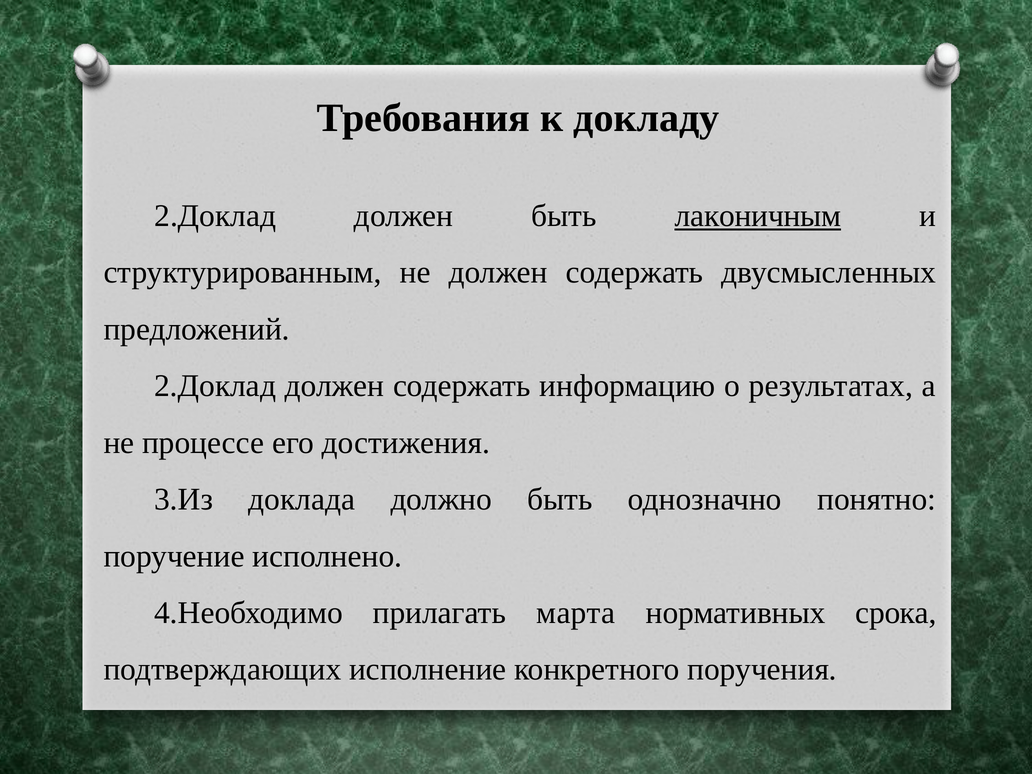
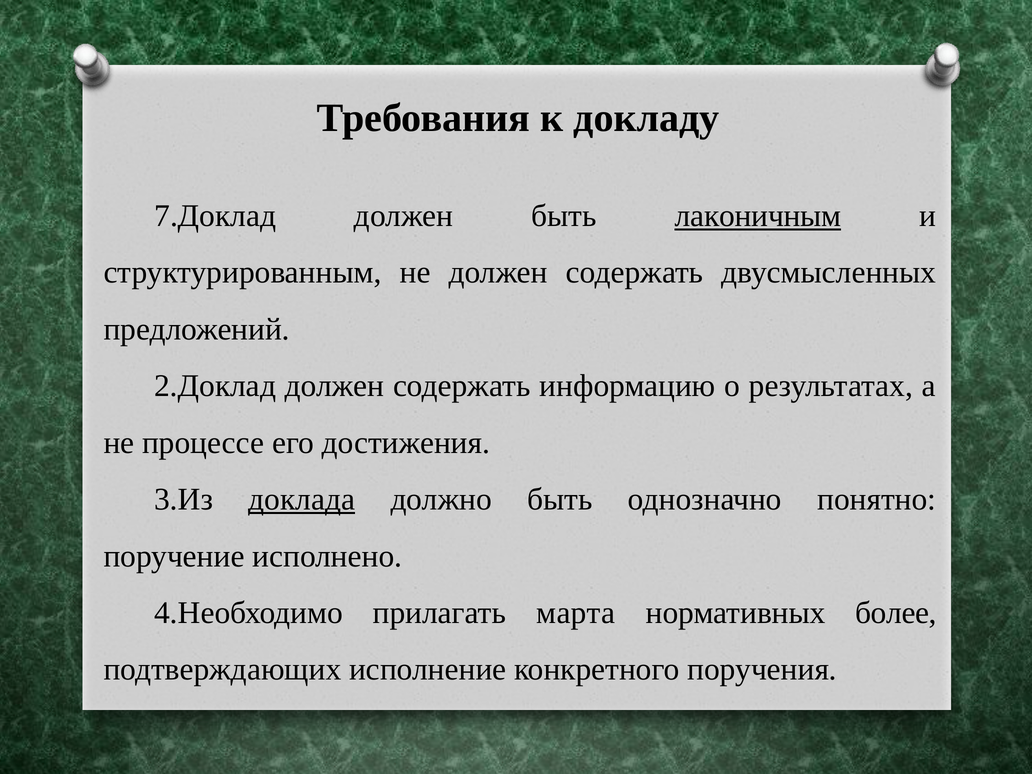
2.Доклад: 2.Доклад -> 7.Доклад (215, 216)
доклада underline: none -> present (302, 499)
срока: срока -> более (896, 613)
